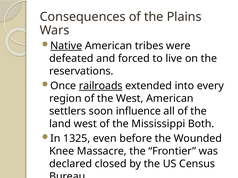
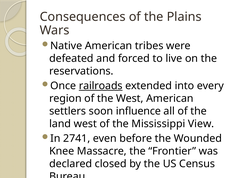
Native underline: present -> none (66, 46)
Both: Both -> View (201, 124)
1325: 1325 -> 2741 (77, 139)
